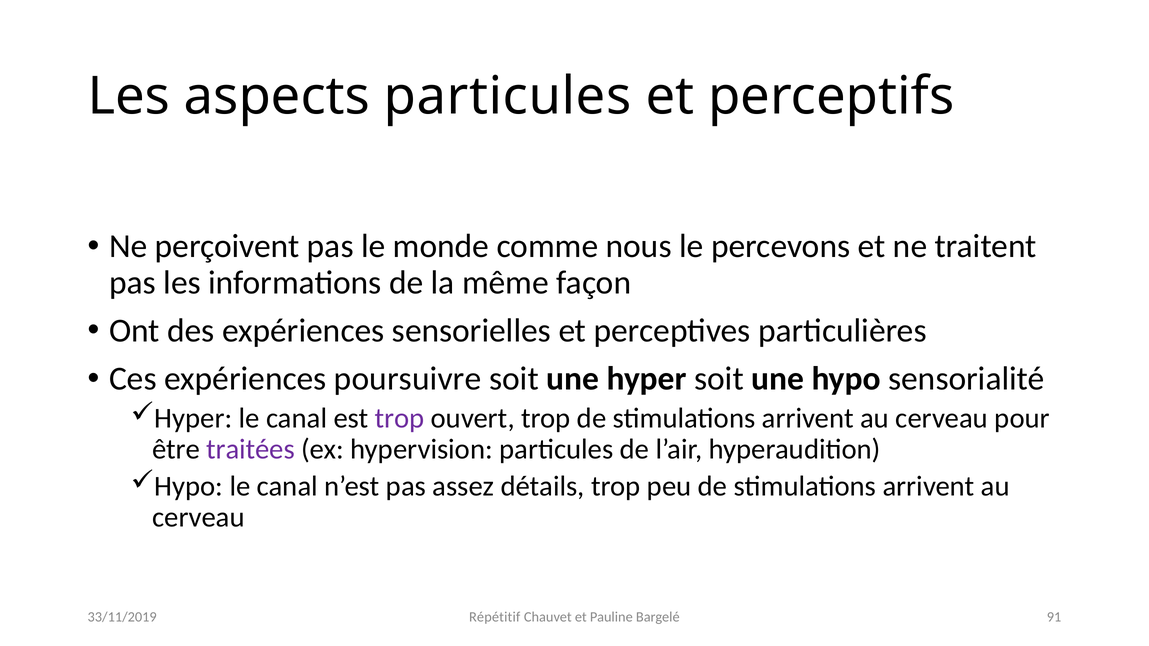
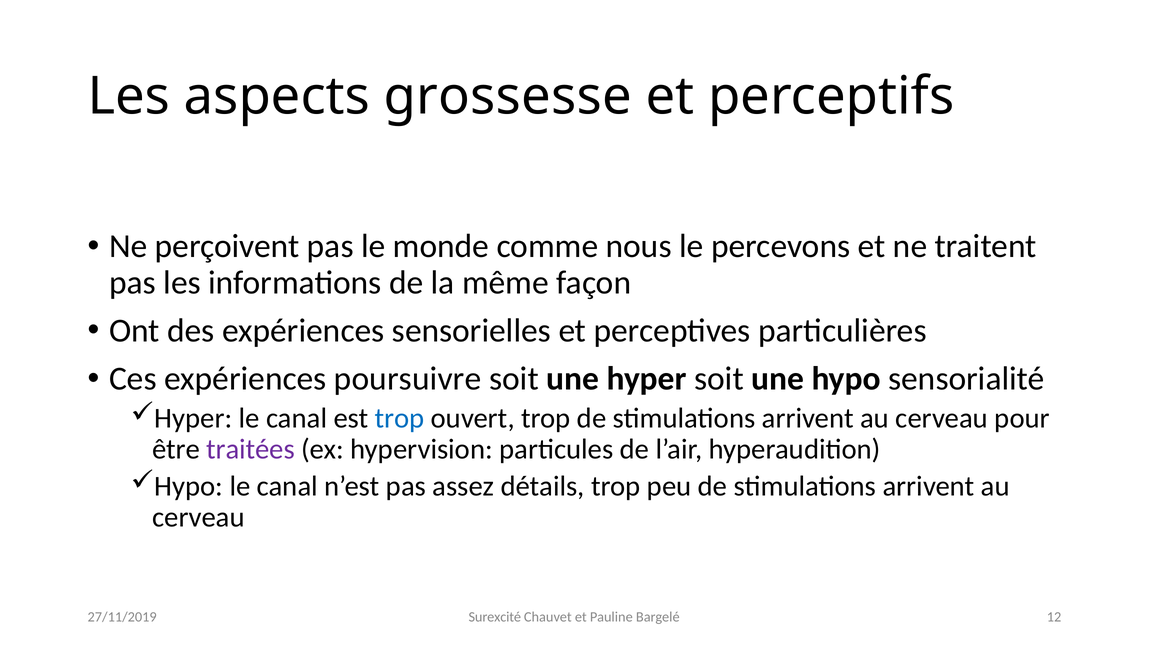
aspects particules: particules -> grossesse (508, 97)
trop colour: purple -> blue (400, 419)
Répétitif: Répétitif -> Surexcité (495, 617)
91: 91 -> 12 (1054, 617)
33/11/2019: 33/11/2019 -> 27/11/2019 (122, 617)
